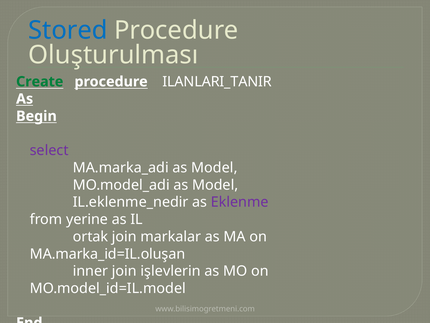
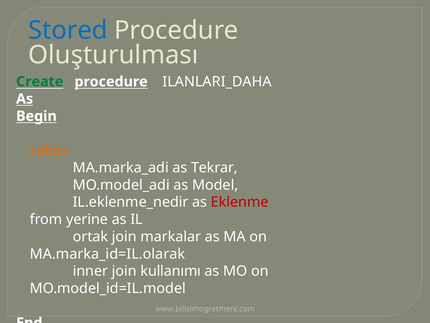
ILANLARI_TANIR: ILANLARI_TANIR -> ILANLARI_DAHA (217, 82)
select colour: purple -> orange (49, 150)
MA.marka_adi as Model: Model -> Tekrar (214, 168)
Eklenme colour: purple -> red (240, 202)
MA.marka_id=IL.oluşan: MA.marka_id=IL.oluşan -> MA.marka_id=IL.olarak (107, 254)
işlevlerin: işlevlerin -> kullanımı (171, 271)
